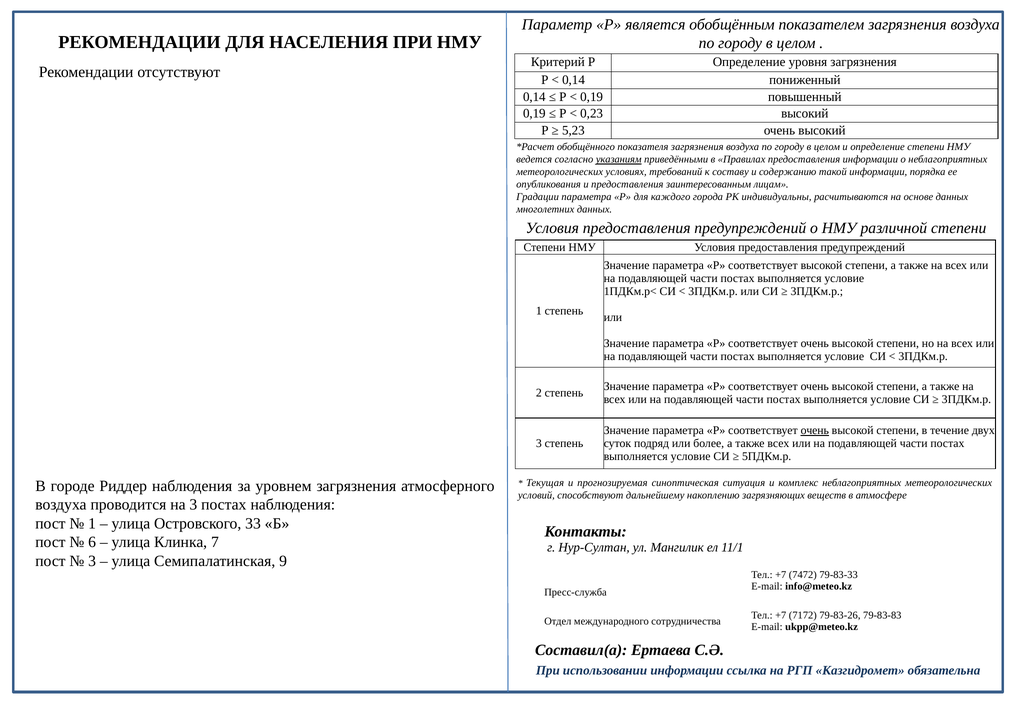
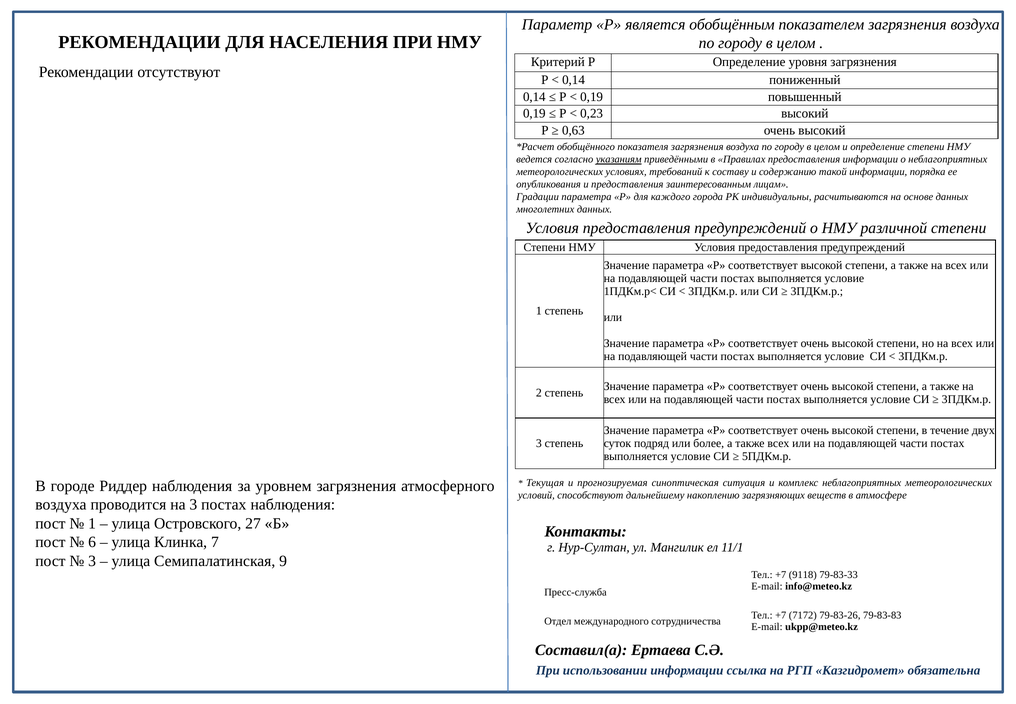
5,23: 5,23 -> 0,63 (573, 130)
очень underline: present -> none (815, 430)
33: 33 -> 27 (253, 523)
7472: 7472 -> 9118 (803, 574)
